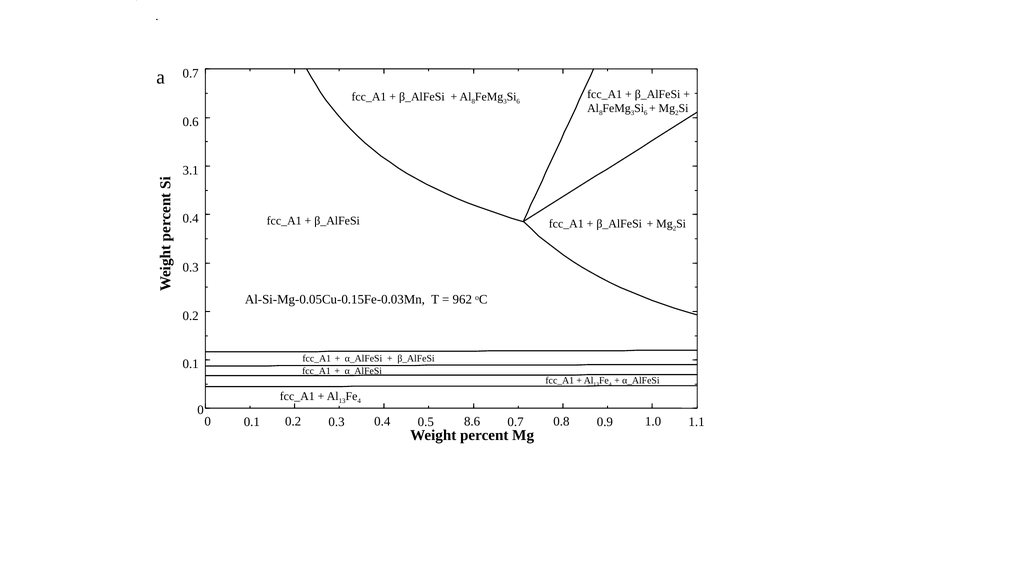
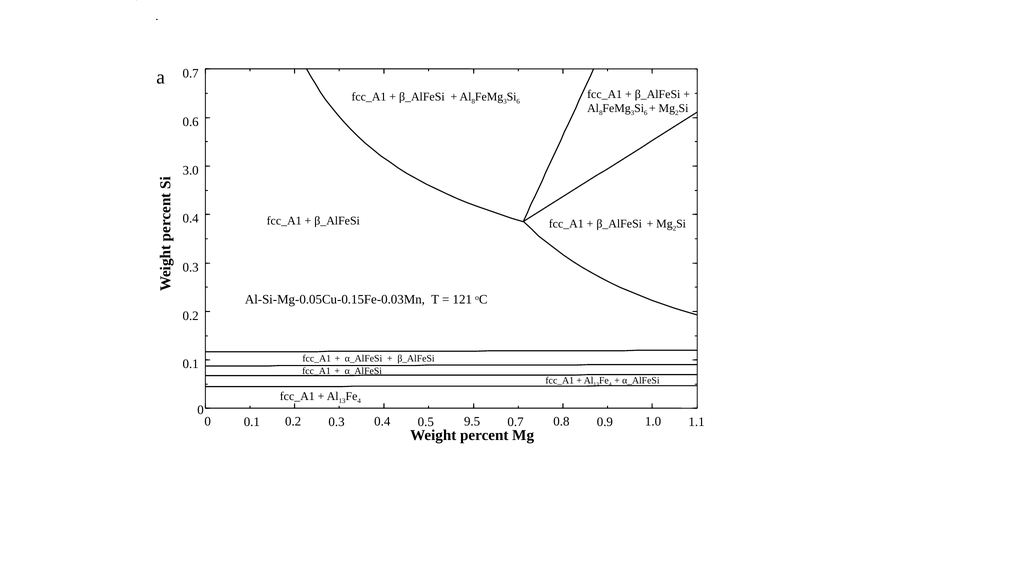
3.1: 3.1 -> 3.0 (191, 170)
962: 962 -> 121 (462, 299)
8.6: 8.6 -> 9.5 (472, 422)
